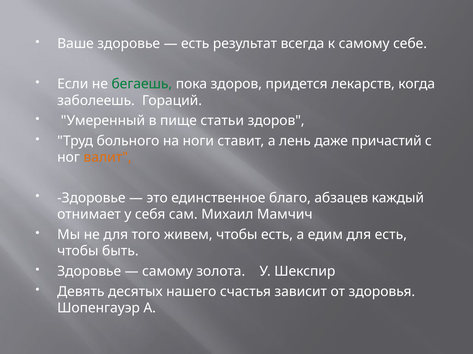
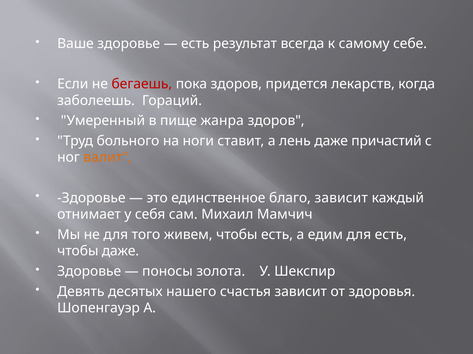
бегаешь colour: green -> red (142, 84)
статьи: статьи -> жанра (222, 121)
благо абзацев: абзацев -> зависит (341, 198)
чтобы быть: быть -> даже (120, 252)
самому: самому -> поносы (167, 272)
